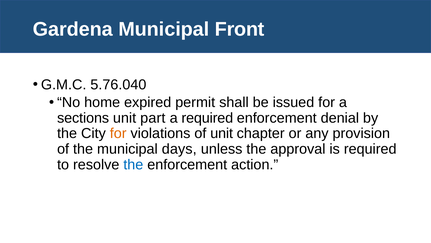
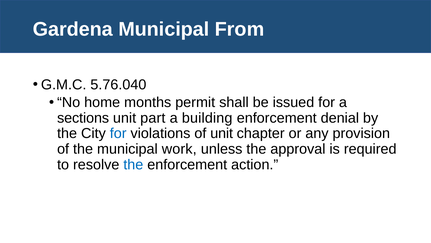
Front: Front -> From (240, 29)
expired: expired -> months (148, 102)
a required: required -> building (207, 118)
for colour: orange -> blue (118, 133)
days: days -> work (179, 149)
